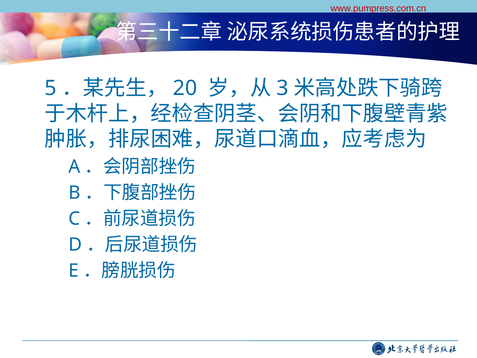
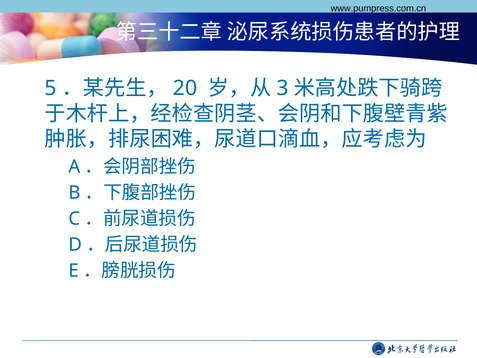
www.pumpress.com.cn colour: red -> black (378, 9)
